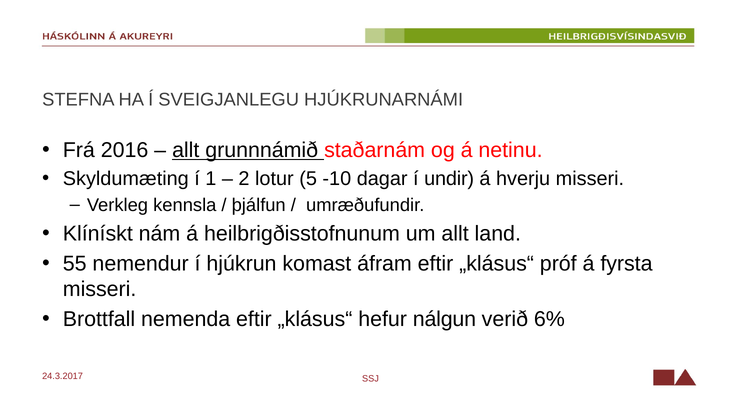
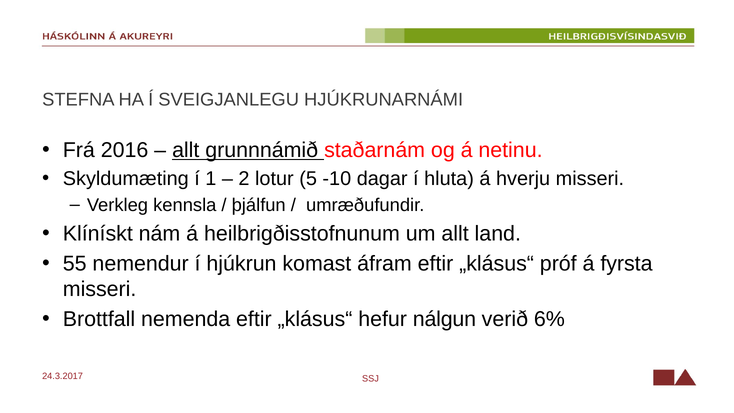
undir: undir -> hluta (449, 179)
